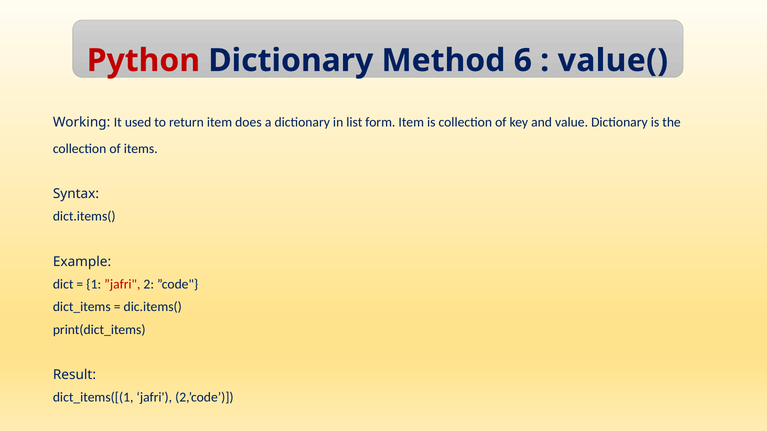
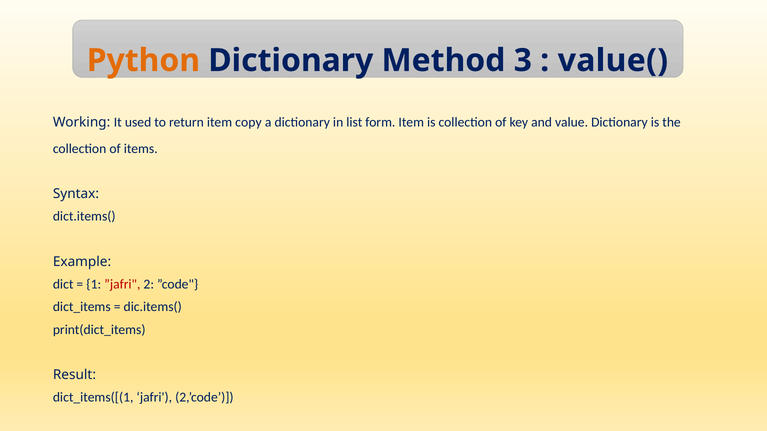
Python colour: red -> orange (143, 61)
6: 6 -> 3 (523, 61)
does: does -> copy (248, 123)
